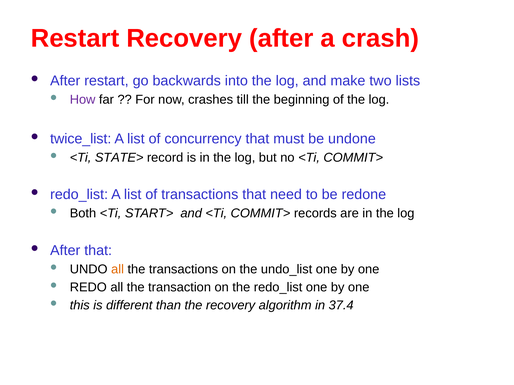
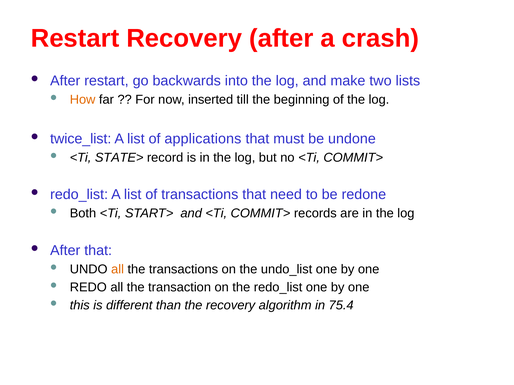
How colour: purple -> orange (83, 100)
crashes: crashes -> inserted (211, 100)
concurrency: concurrency -> applications (203, 139)
37.4: 37.4 -> 75.4 (341, 306)
